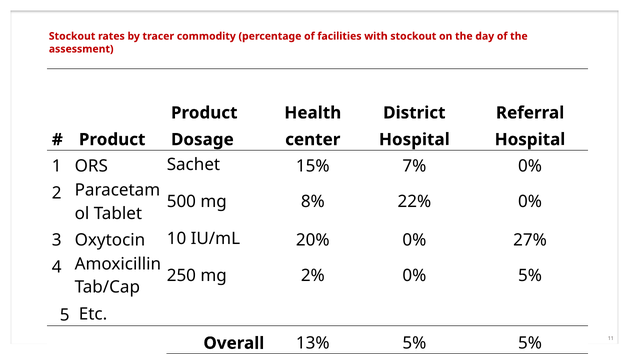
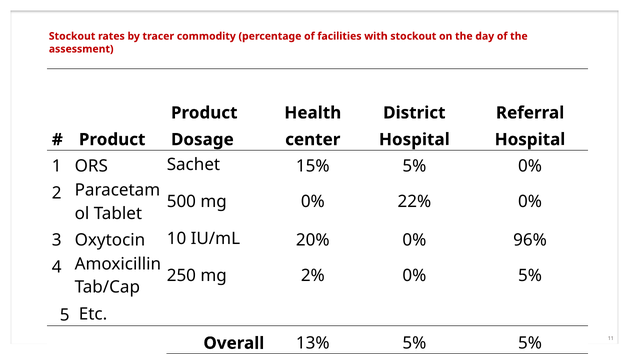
15% 7%: 7% -> 5% (414, 166)
mg 8%: 8% -> 0% (313, 202)
27%: 27% -> 96% (530, 240)
